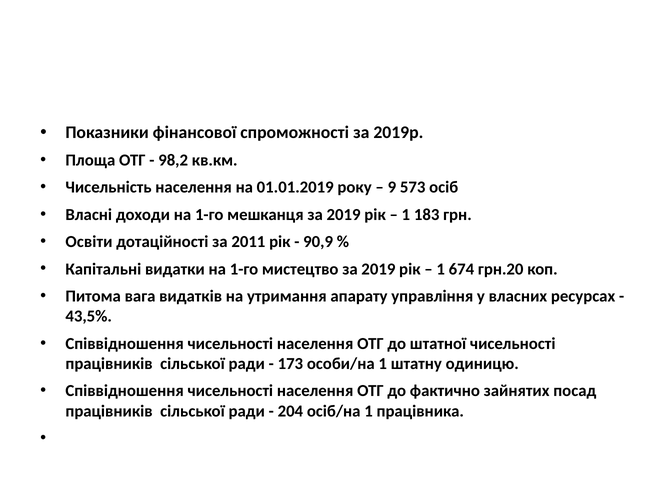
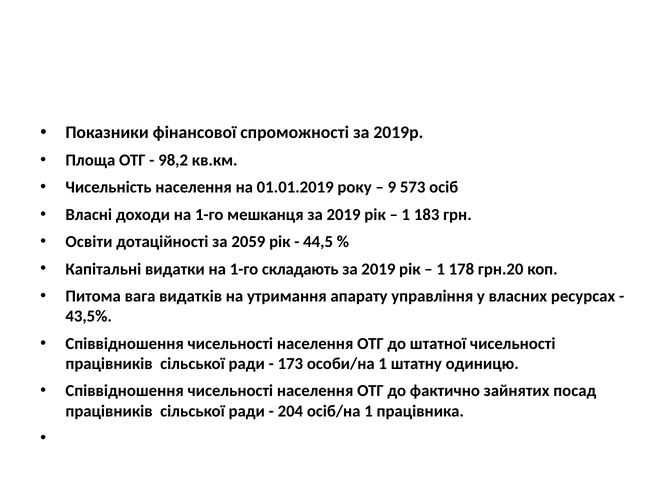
2011: 2011 -> 2059 (248, 242)
90,9: 90,9 -> 44,5 (318, 242)
мистецтво: мистецтво -> складають (300, 269)
674: 674 -> 178 (461, 269)
